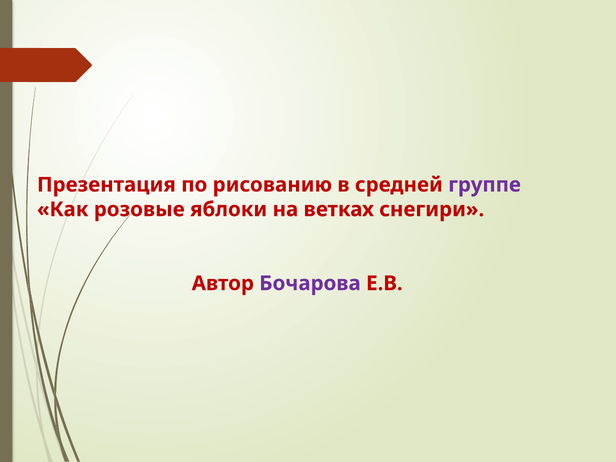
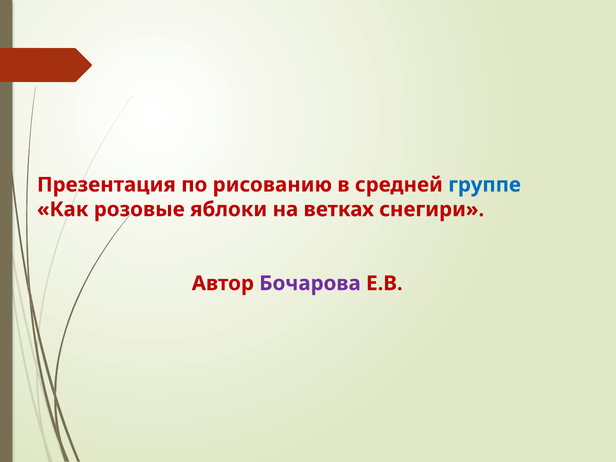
группе colour: purple -> blue (485, 185)
